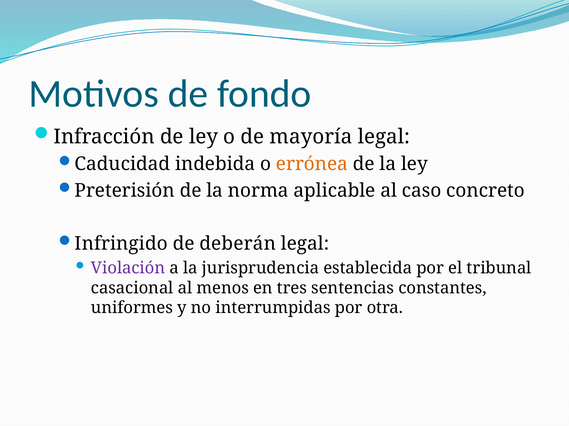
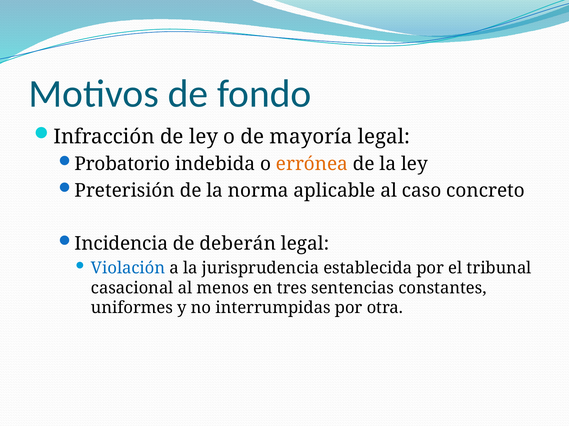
Caducidad: Caducidad -> Probatorio (122, 164)
Infringido: Infringido -> Incidencia (121, 244)
Violación colour: purple -> blue (128, 268)
